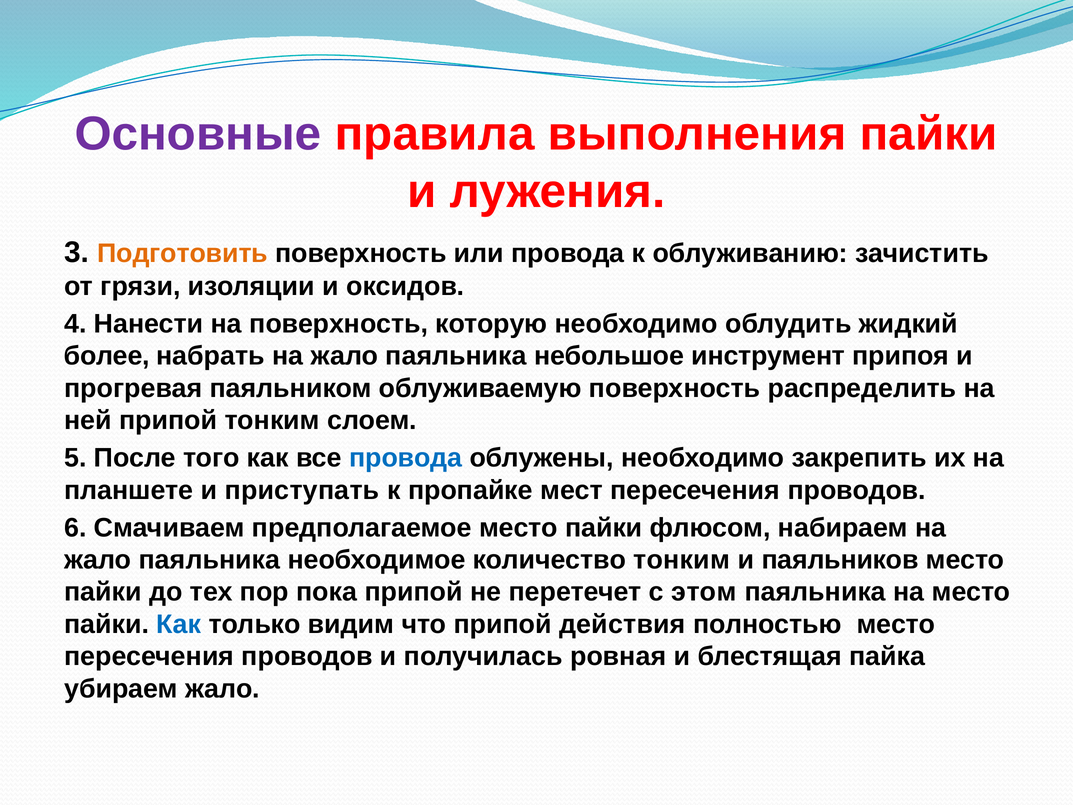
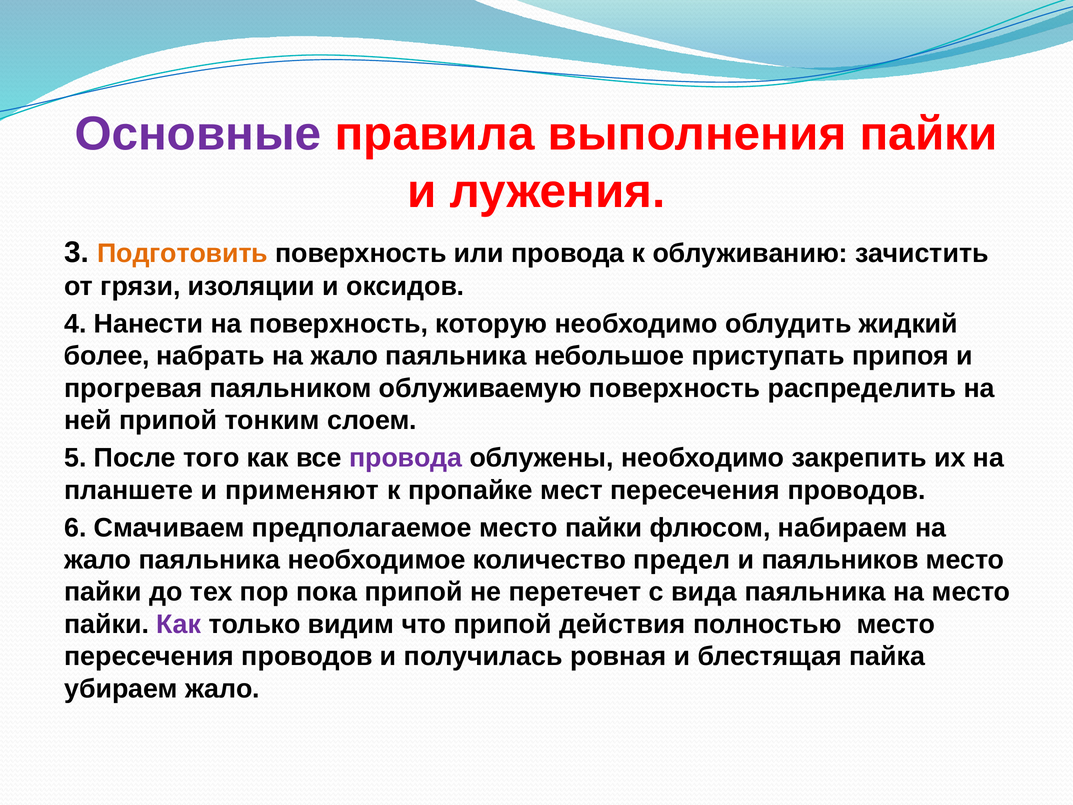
инструмент: инструмент -> приступать (768, 356)
провода colour: blue -> purple (406, 458)
приступать: приступать -> применяют (302, 490)
количество тонким: тонким -> предел (682, 560)
этом: этом -> вида (704, 592)
Как colour: blue -> purple (179, 624)
